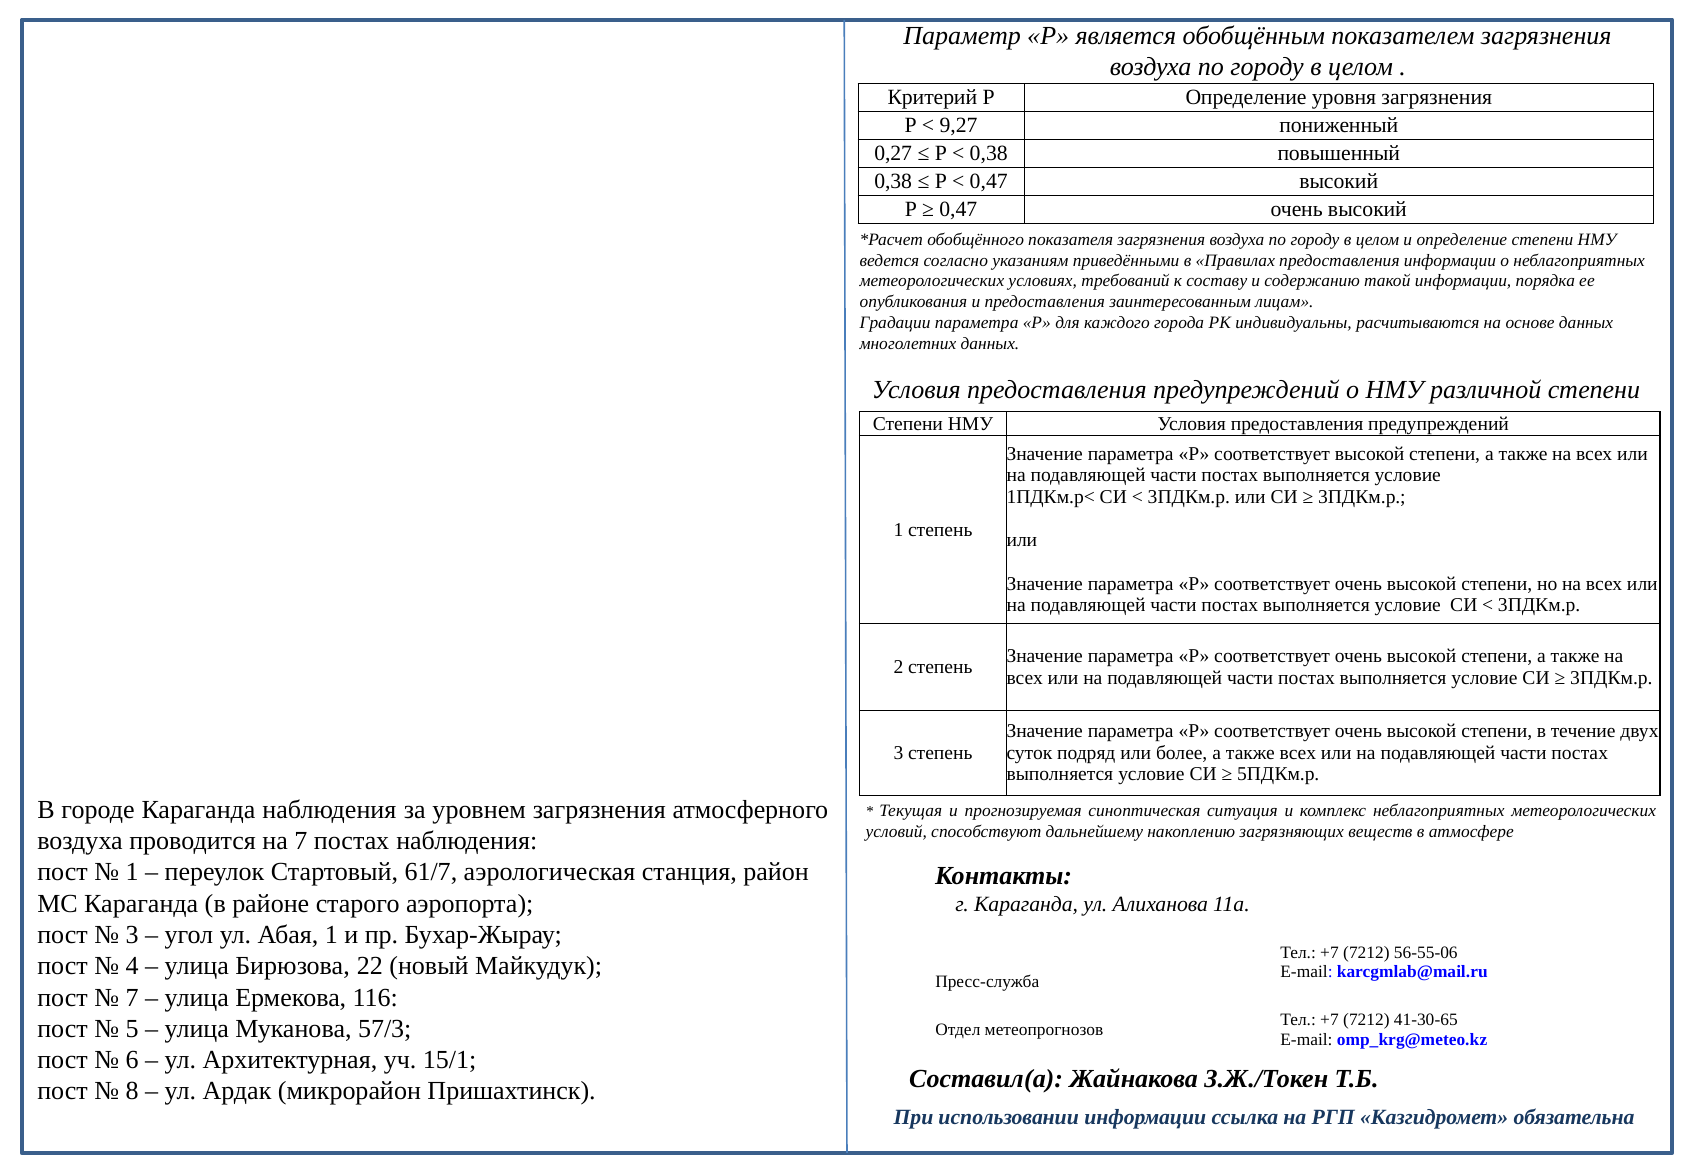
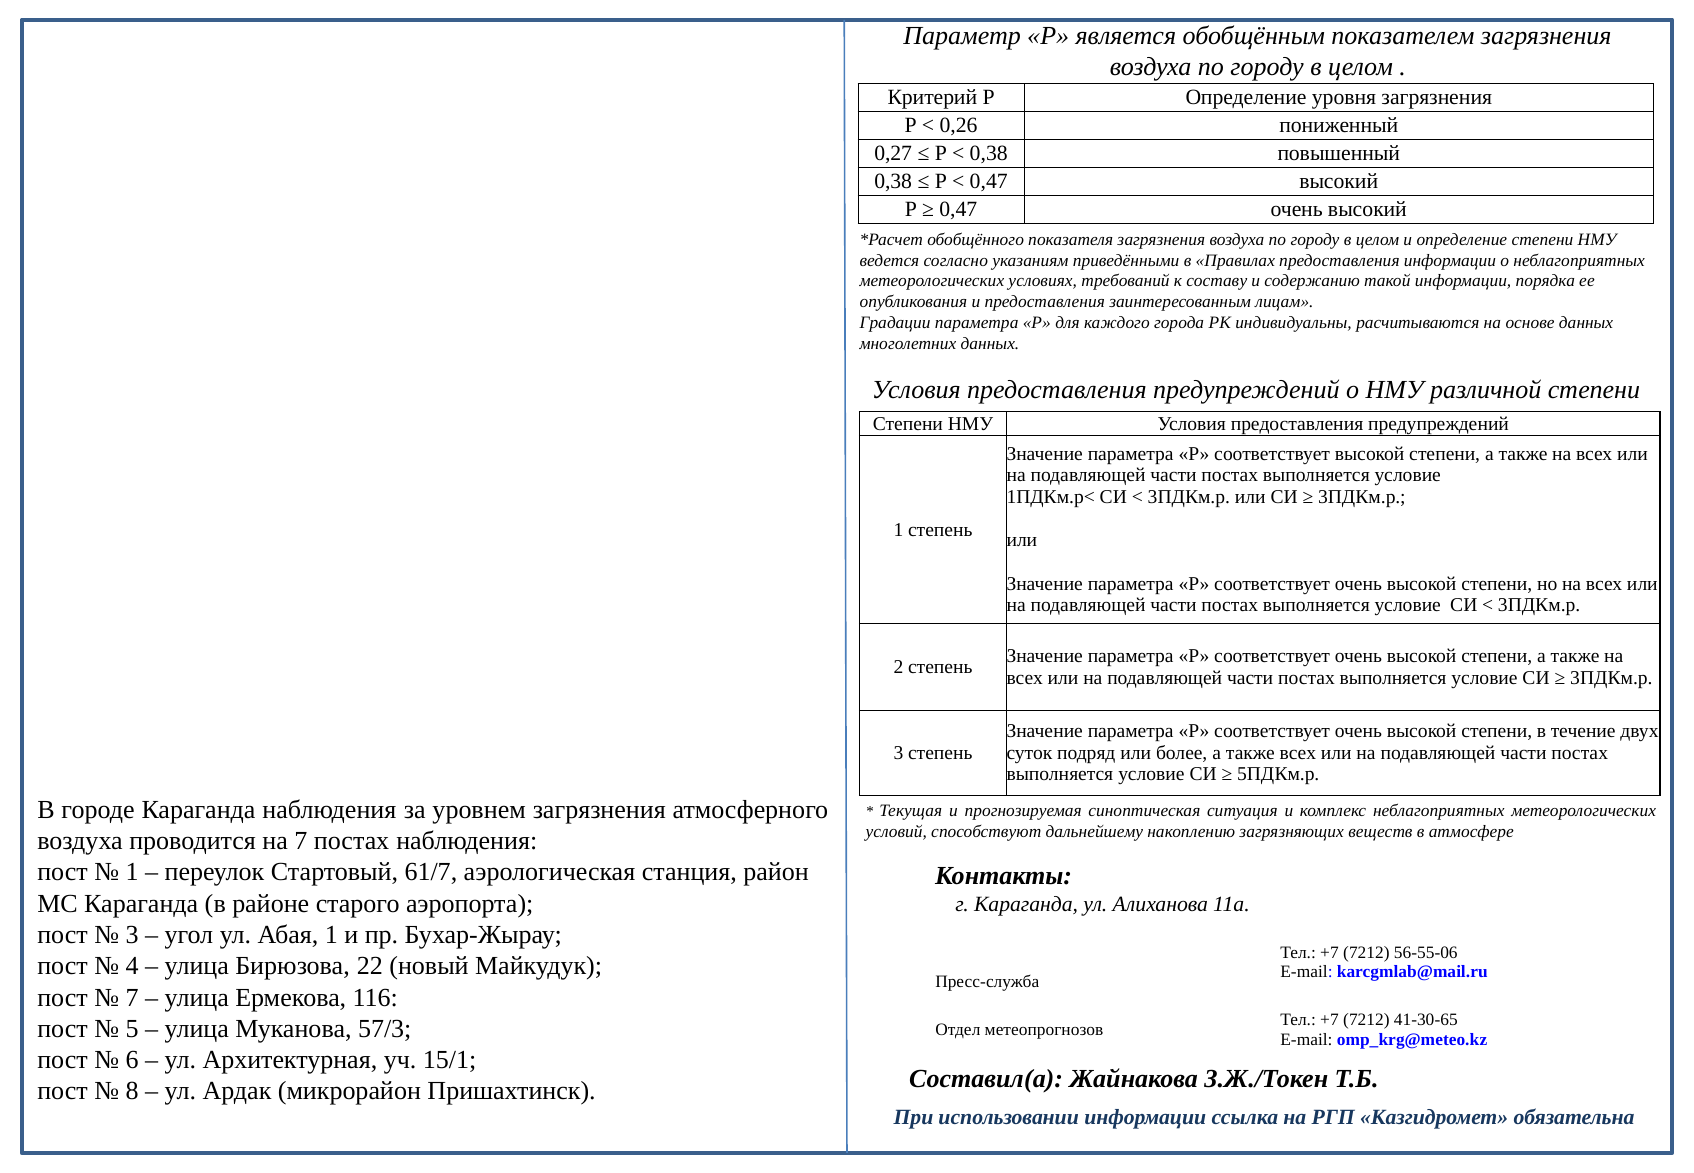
9,27: 9,27 -> 0,26 (959, 125)
